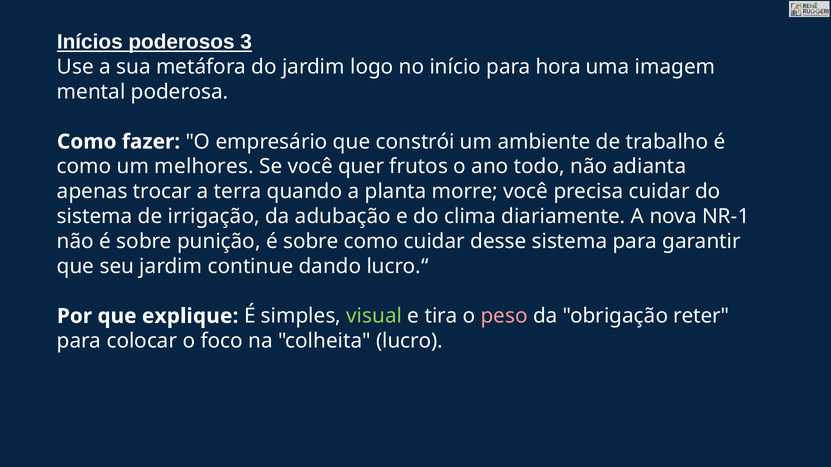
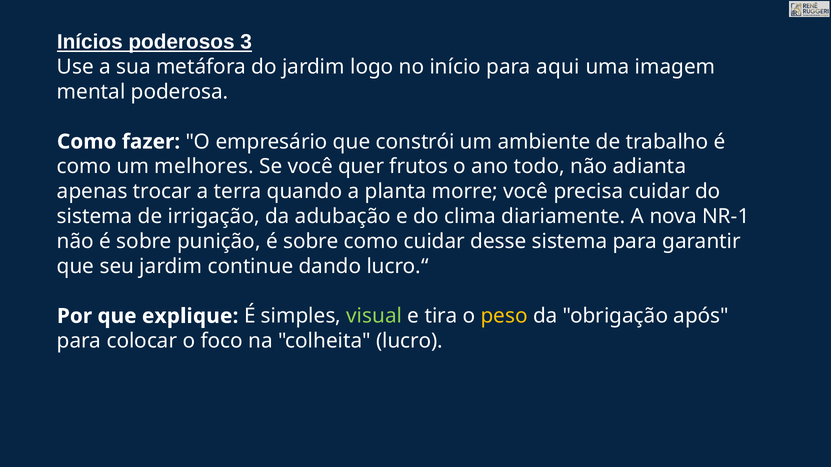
hora: hora -> aqui (558, 67)
peso colour: pink -> yellow (504, 316)
reter: reter -> após (701, 316)
